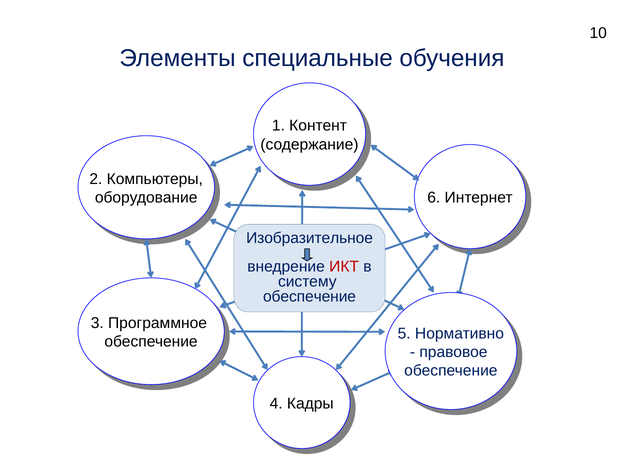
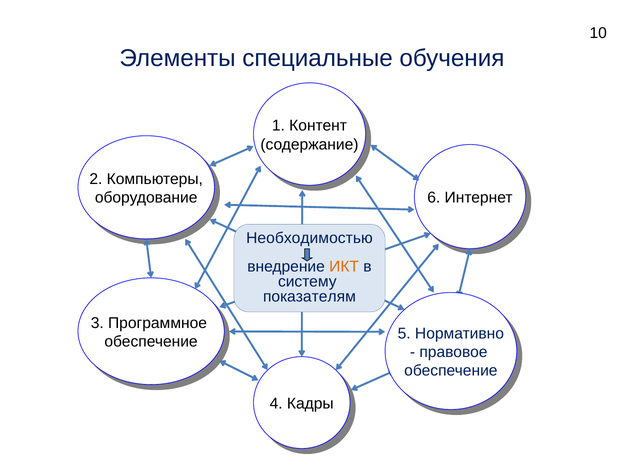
Изобразительное: Изобразительное -> Необходимостью (309, 238)
ИКТ colour: red -> orange (344, 267)
обеспечение: обеспечение -> показателям (309, 297)
